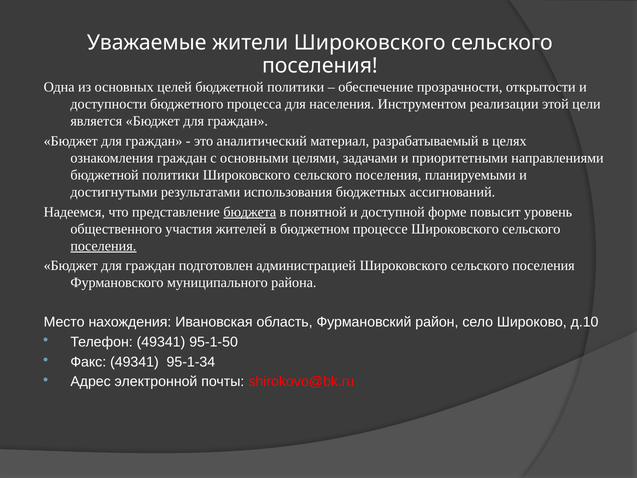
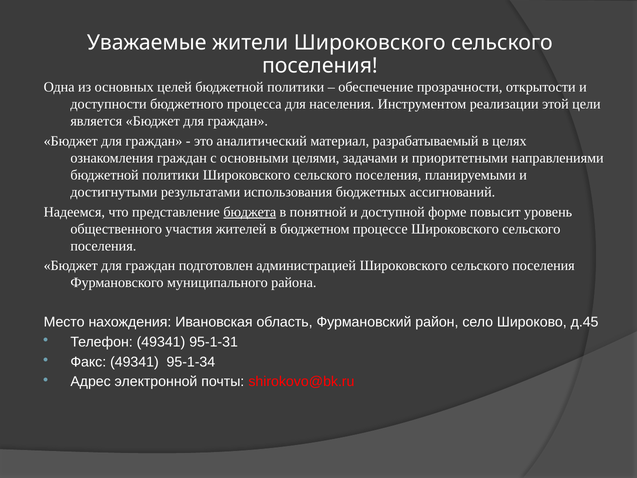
поселения underline: present -> none (103, 246)
д.10: д.10 -> д.45 (585, 322)
95-1-50: 95-1-50 -> 95-1-31 (214, 342)
